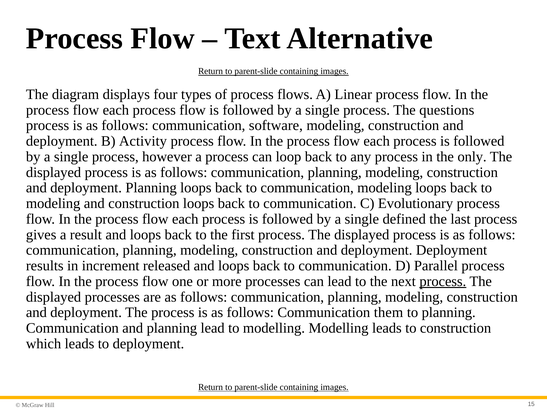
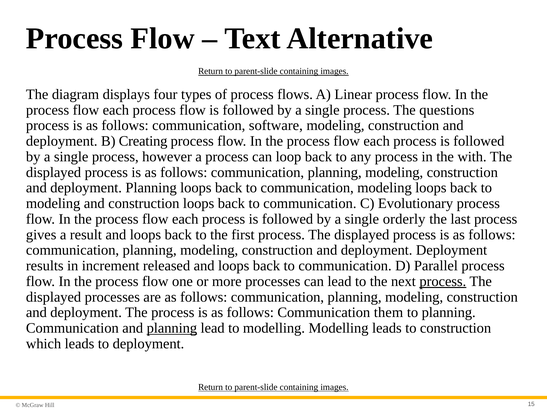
Activity: Activity -> Creating (143, 141)
only: only -> with (472, 157)
defined: defined -> orderly (404, 219)
planning underline: none -> present (172, 328)
